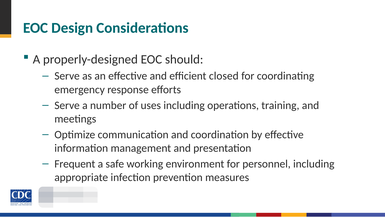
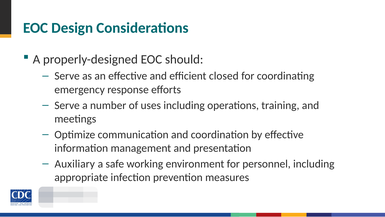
Frequent: Frequent -> Auxiliary (75, 163)
